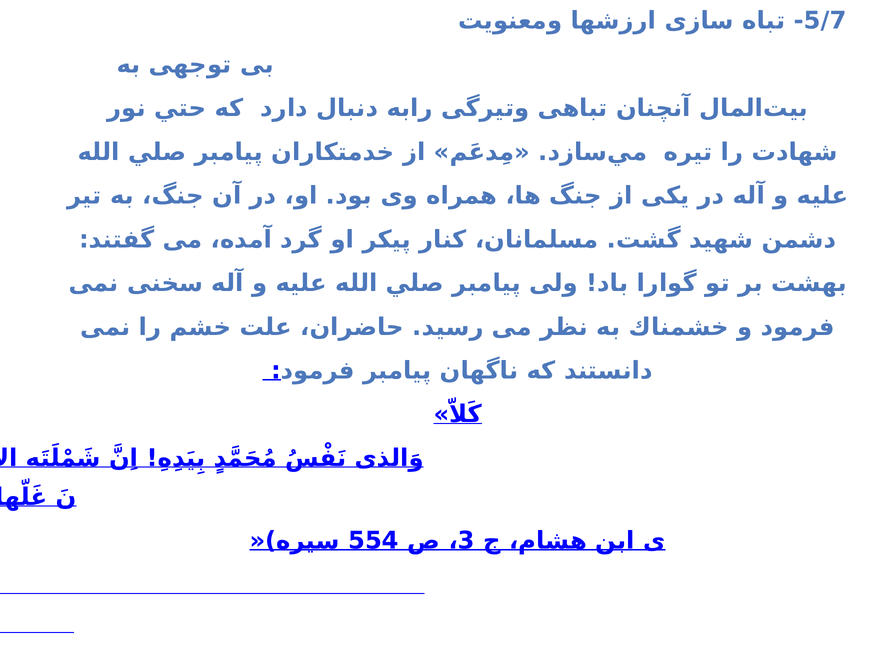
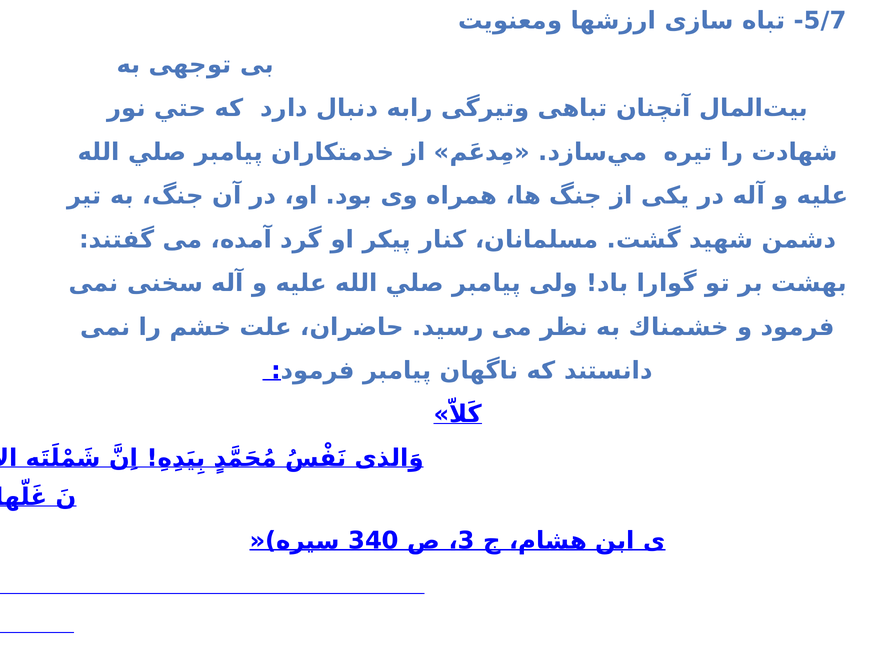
554: 554 -> 340 (374, 540)
